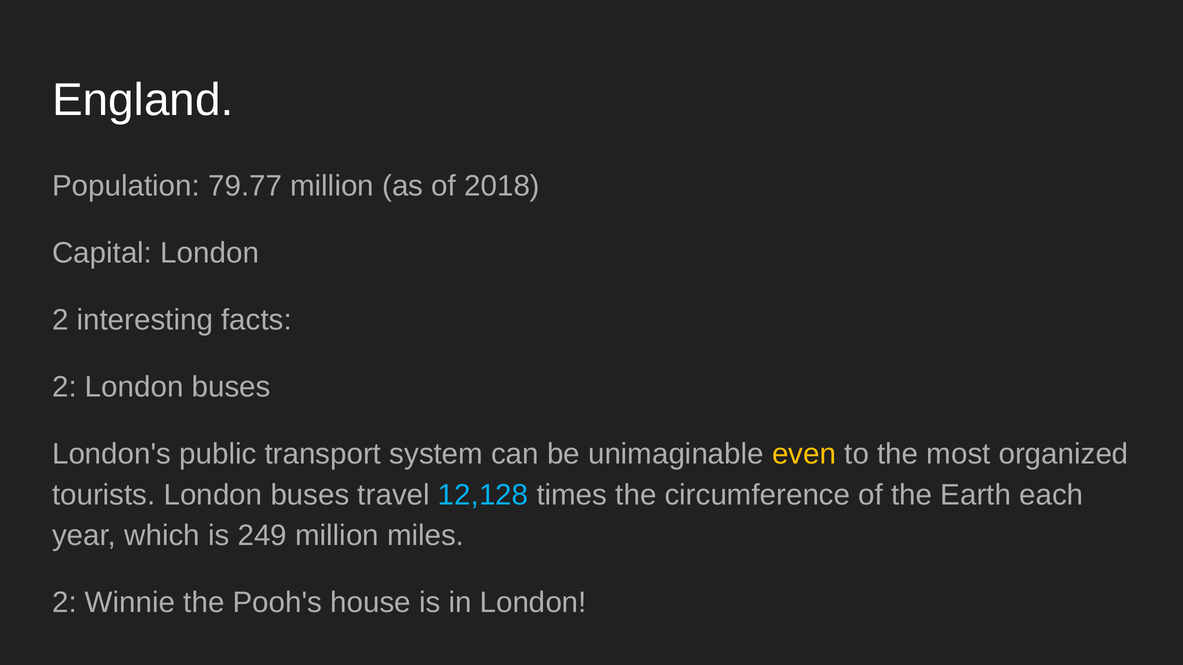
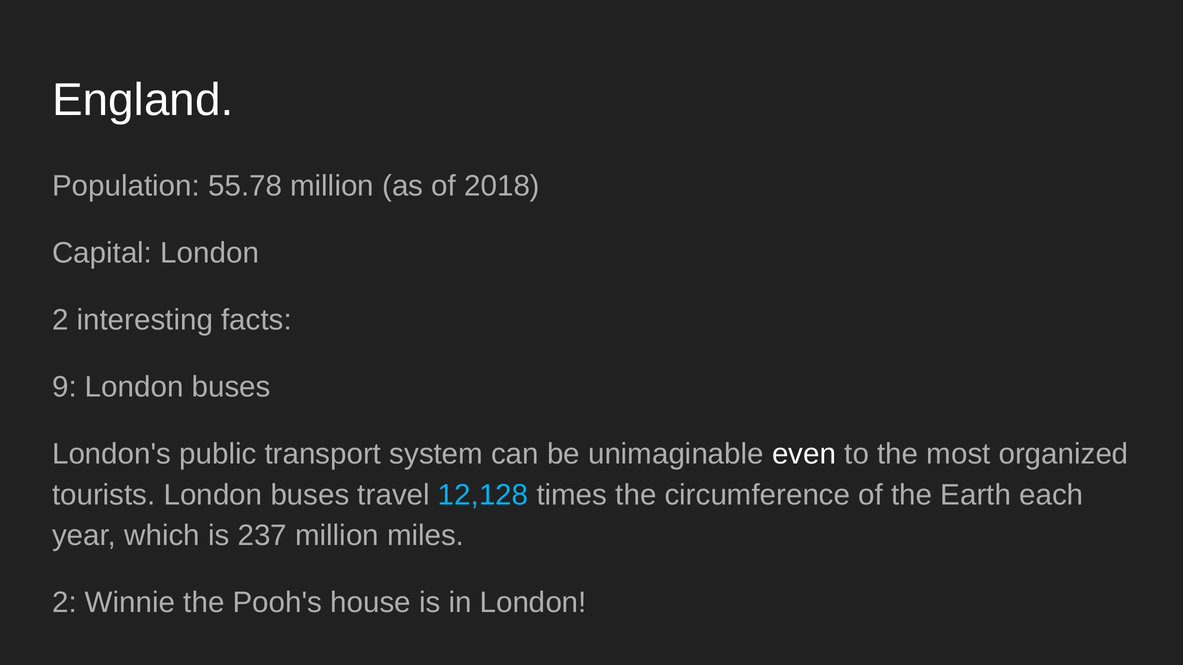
79.77: 79.77 -> 55.78 (245, 186)
2: 2 -> 9 (64, 387)
even colour: yellow -> white (804, 454)
249: 249 -> 237 (262, 536)
